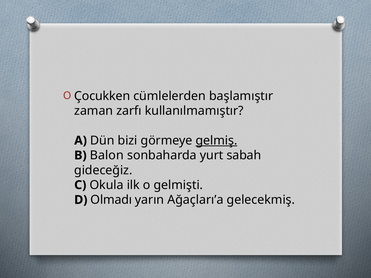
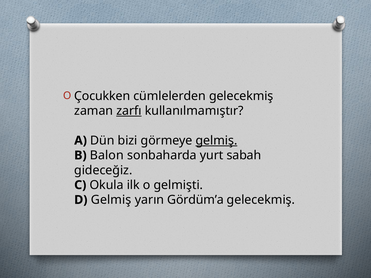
cümlelerden başlamıştır: başlamıştır -> gelecekmiş (241, 96)
zarfı underline: none -> present (129, 111)
D Olmadı: Olmadı -> Gelmiş (111, 200)
Ağaçları’a: Ağaçları’a -> Gördüm’a (195, 200)
